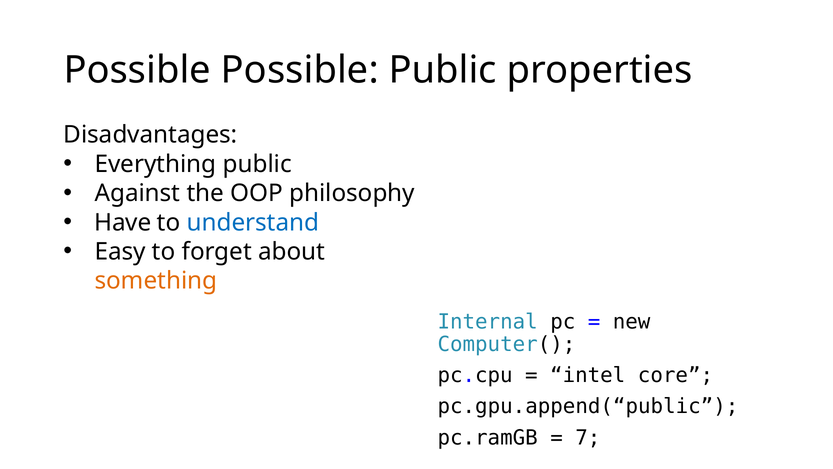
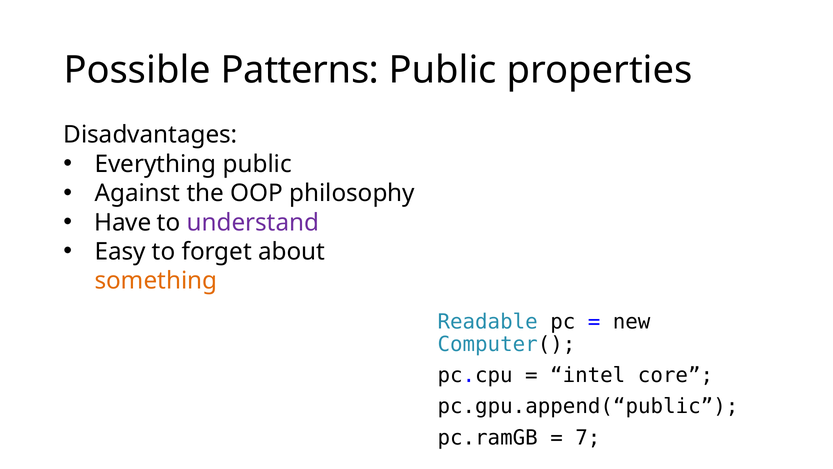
Possible Possible: Possible -> Patterns (300, 70)
understand colour: blue -> purple (253, 222)
Internal: Internal -> Readable (488, 321)
